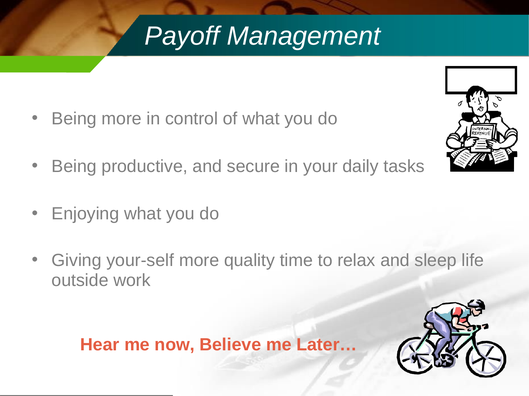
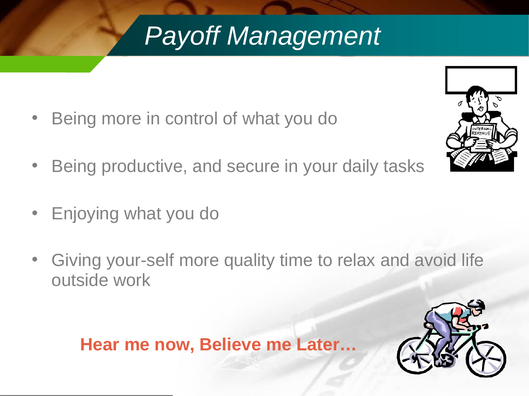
sleep: sleep -> avoid (436, 261)
